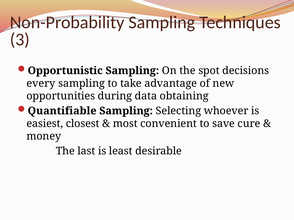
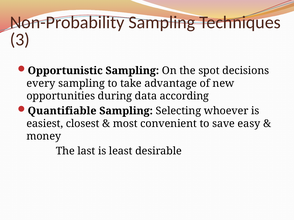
obtaining: obtaining -> according (184, 96)
cure: cure -> easy (249, 124)
